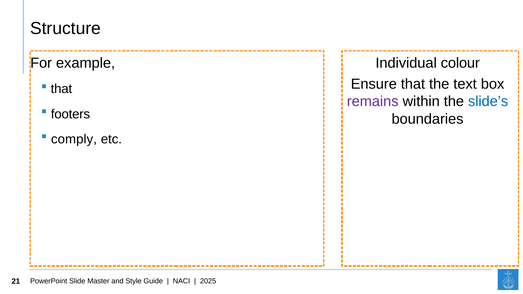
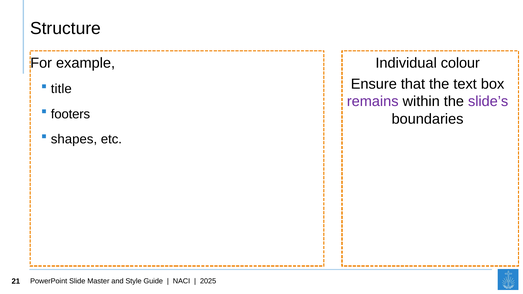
that: that -> title (61, 89)
slide’s colour: blue -> purple (488, 102)
comply: comply -> shapes (74, 139)
